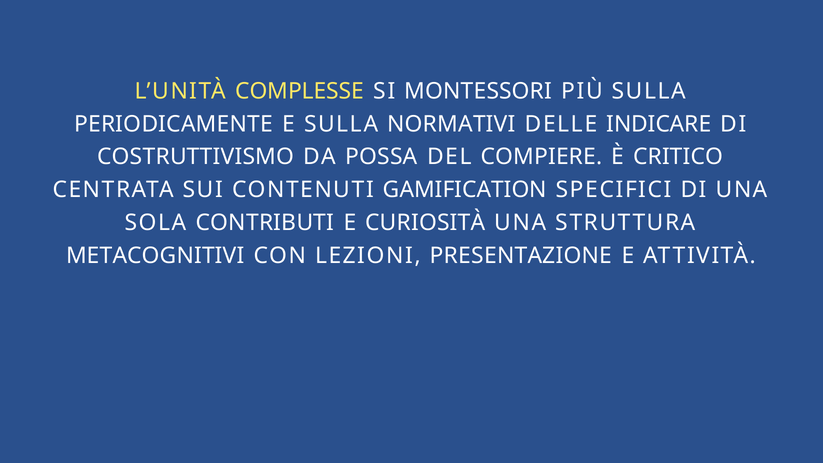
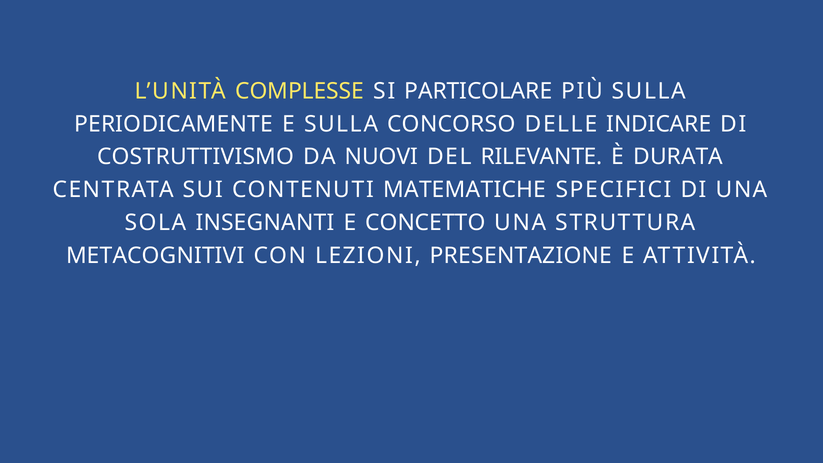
MONTESSORI: MONTESSORI -> PARTICOLARE (478, 91)
NORMATIVI: NORMATIVI -> CONCORSO (451, 124)
POSSA: POSSA -> NUOVI (382, 157)
COMPIERE: COMPIERE -> RILEVANTE (542, 157)
CRITICO: CRITICO -> DURATA (678, 157)
GAMIFICATION: GAMIFICATION -> MATEMATICHE (465, 190)
CONTRIBUTI: CONTRIBUTI -> INSEGNANTI (265, 223)
CURIOSITÀ: CURIOSITÀ -> CONCETTO (425, 223)
